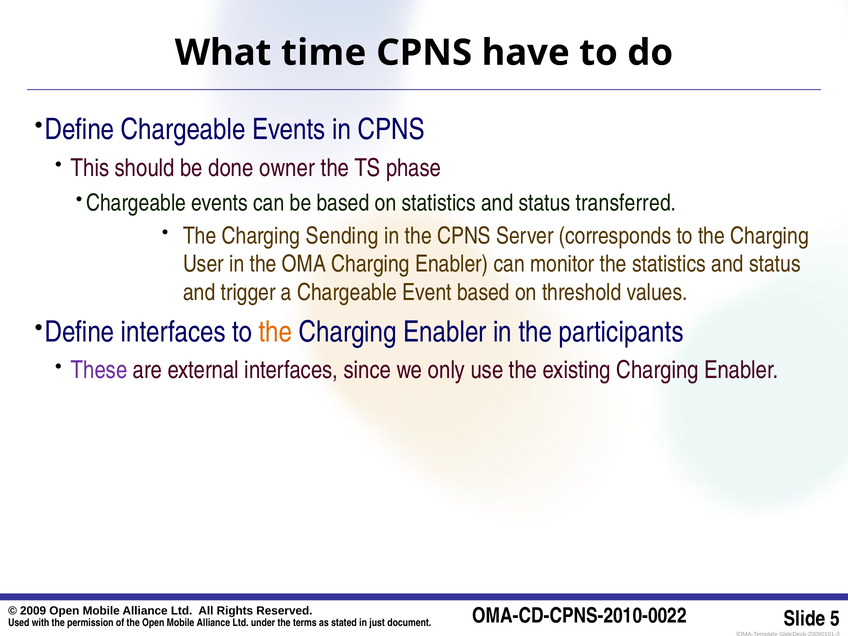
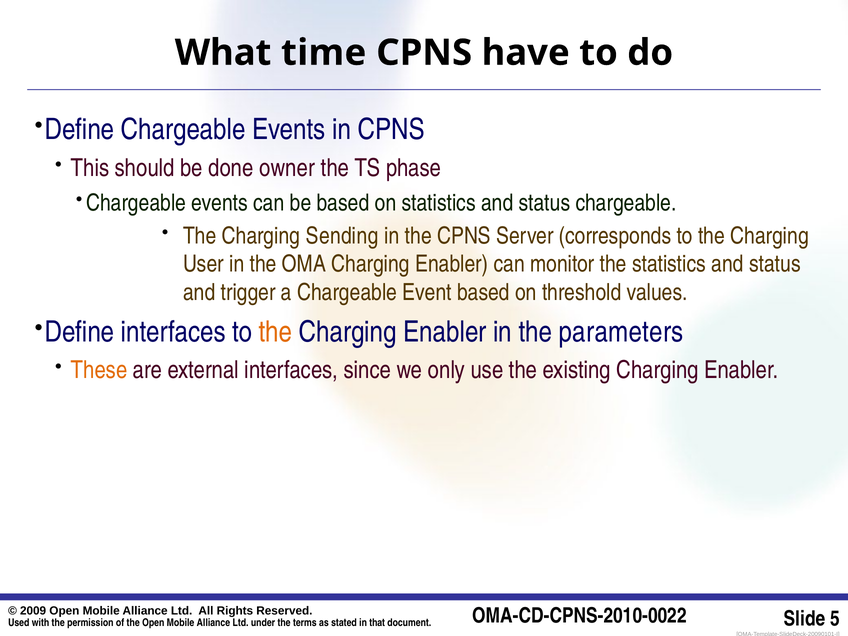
status transferred: transferred -> chargeable (626, 203)
participants: participants -> parameters (621, 332)
These colour: purple -> orange (99, 370)
just: just -> that (377, 623)
